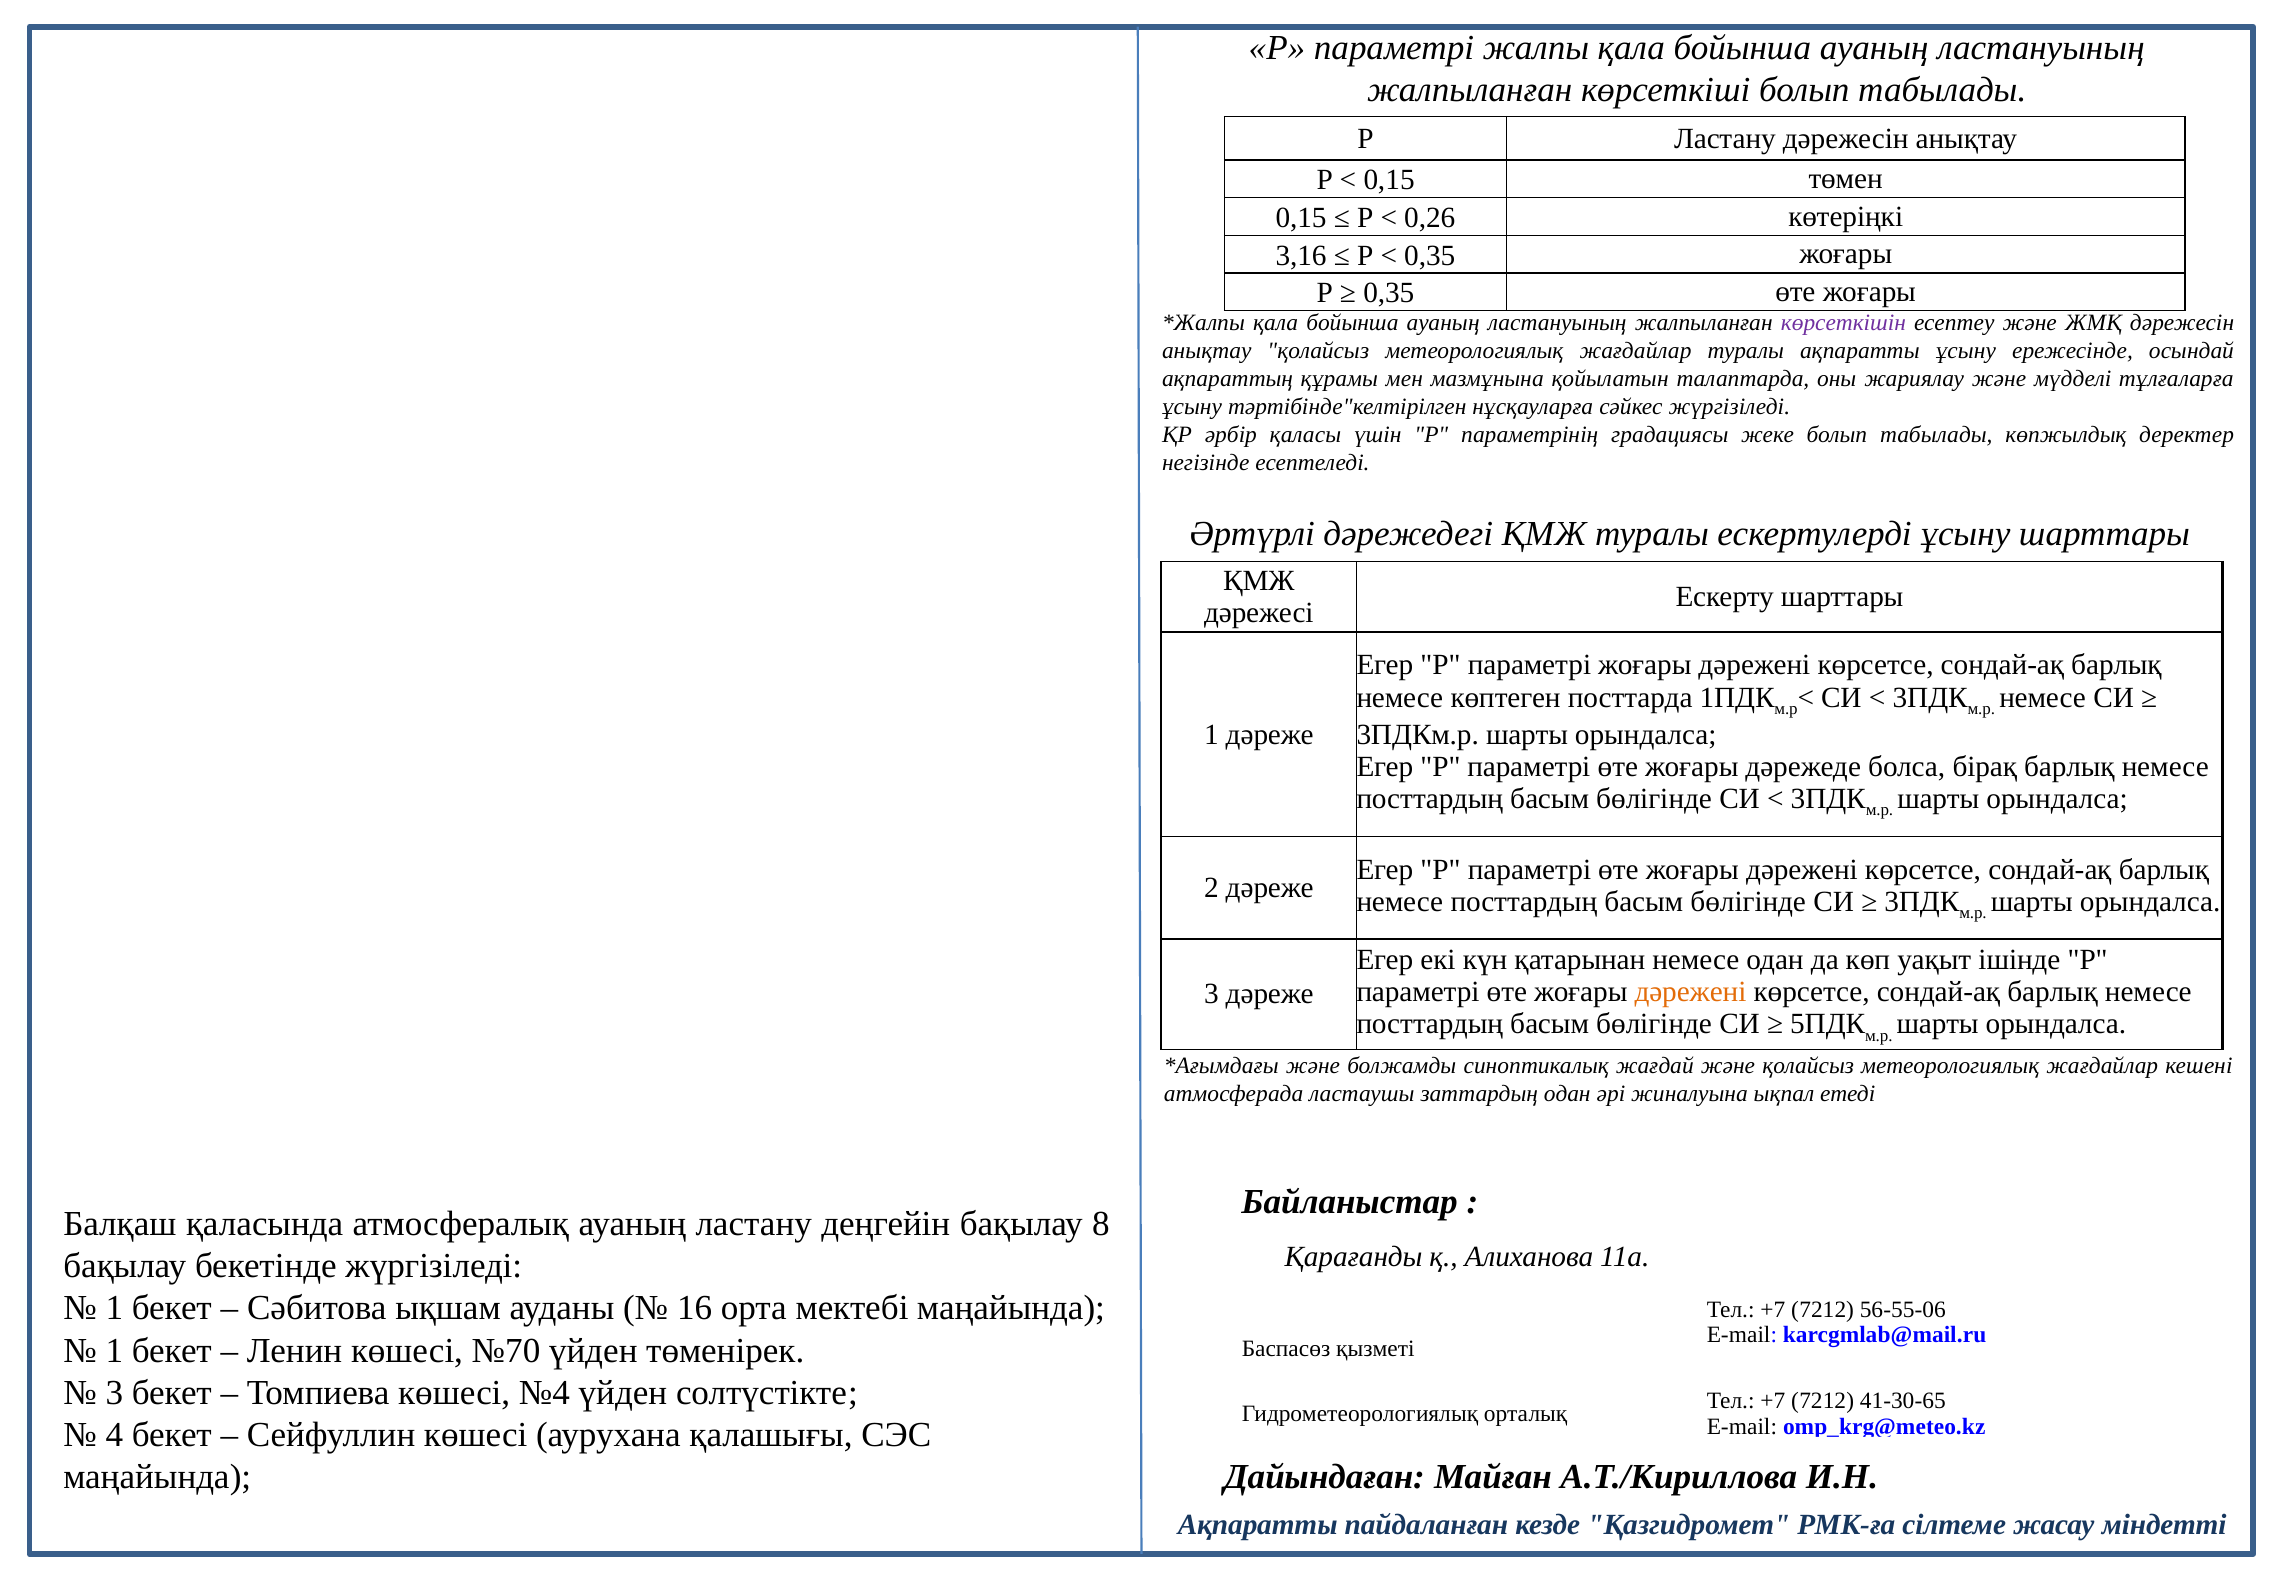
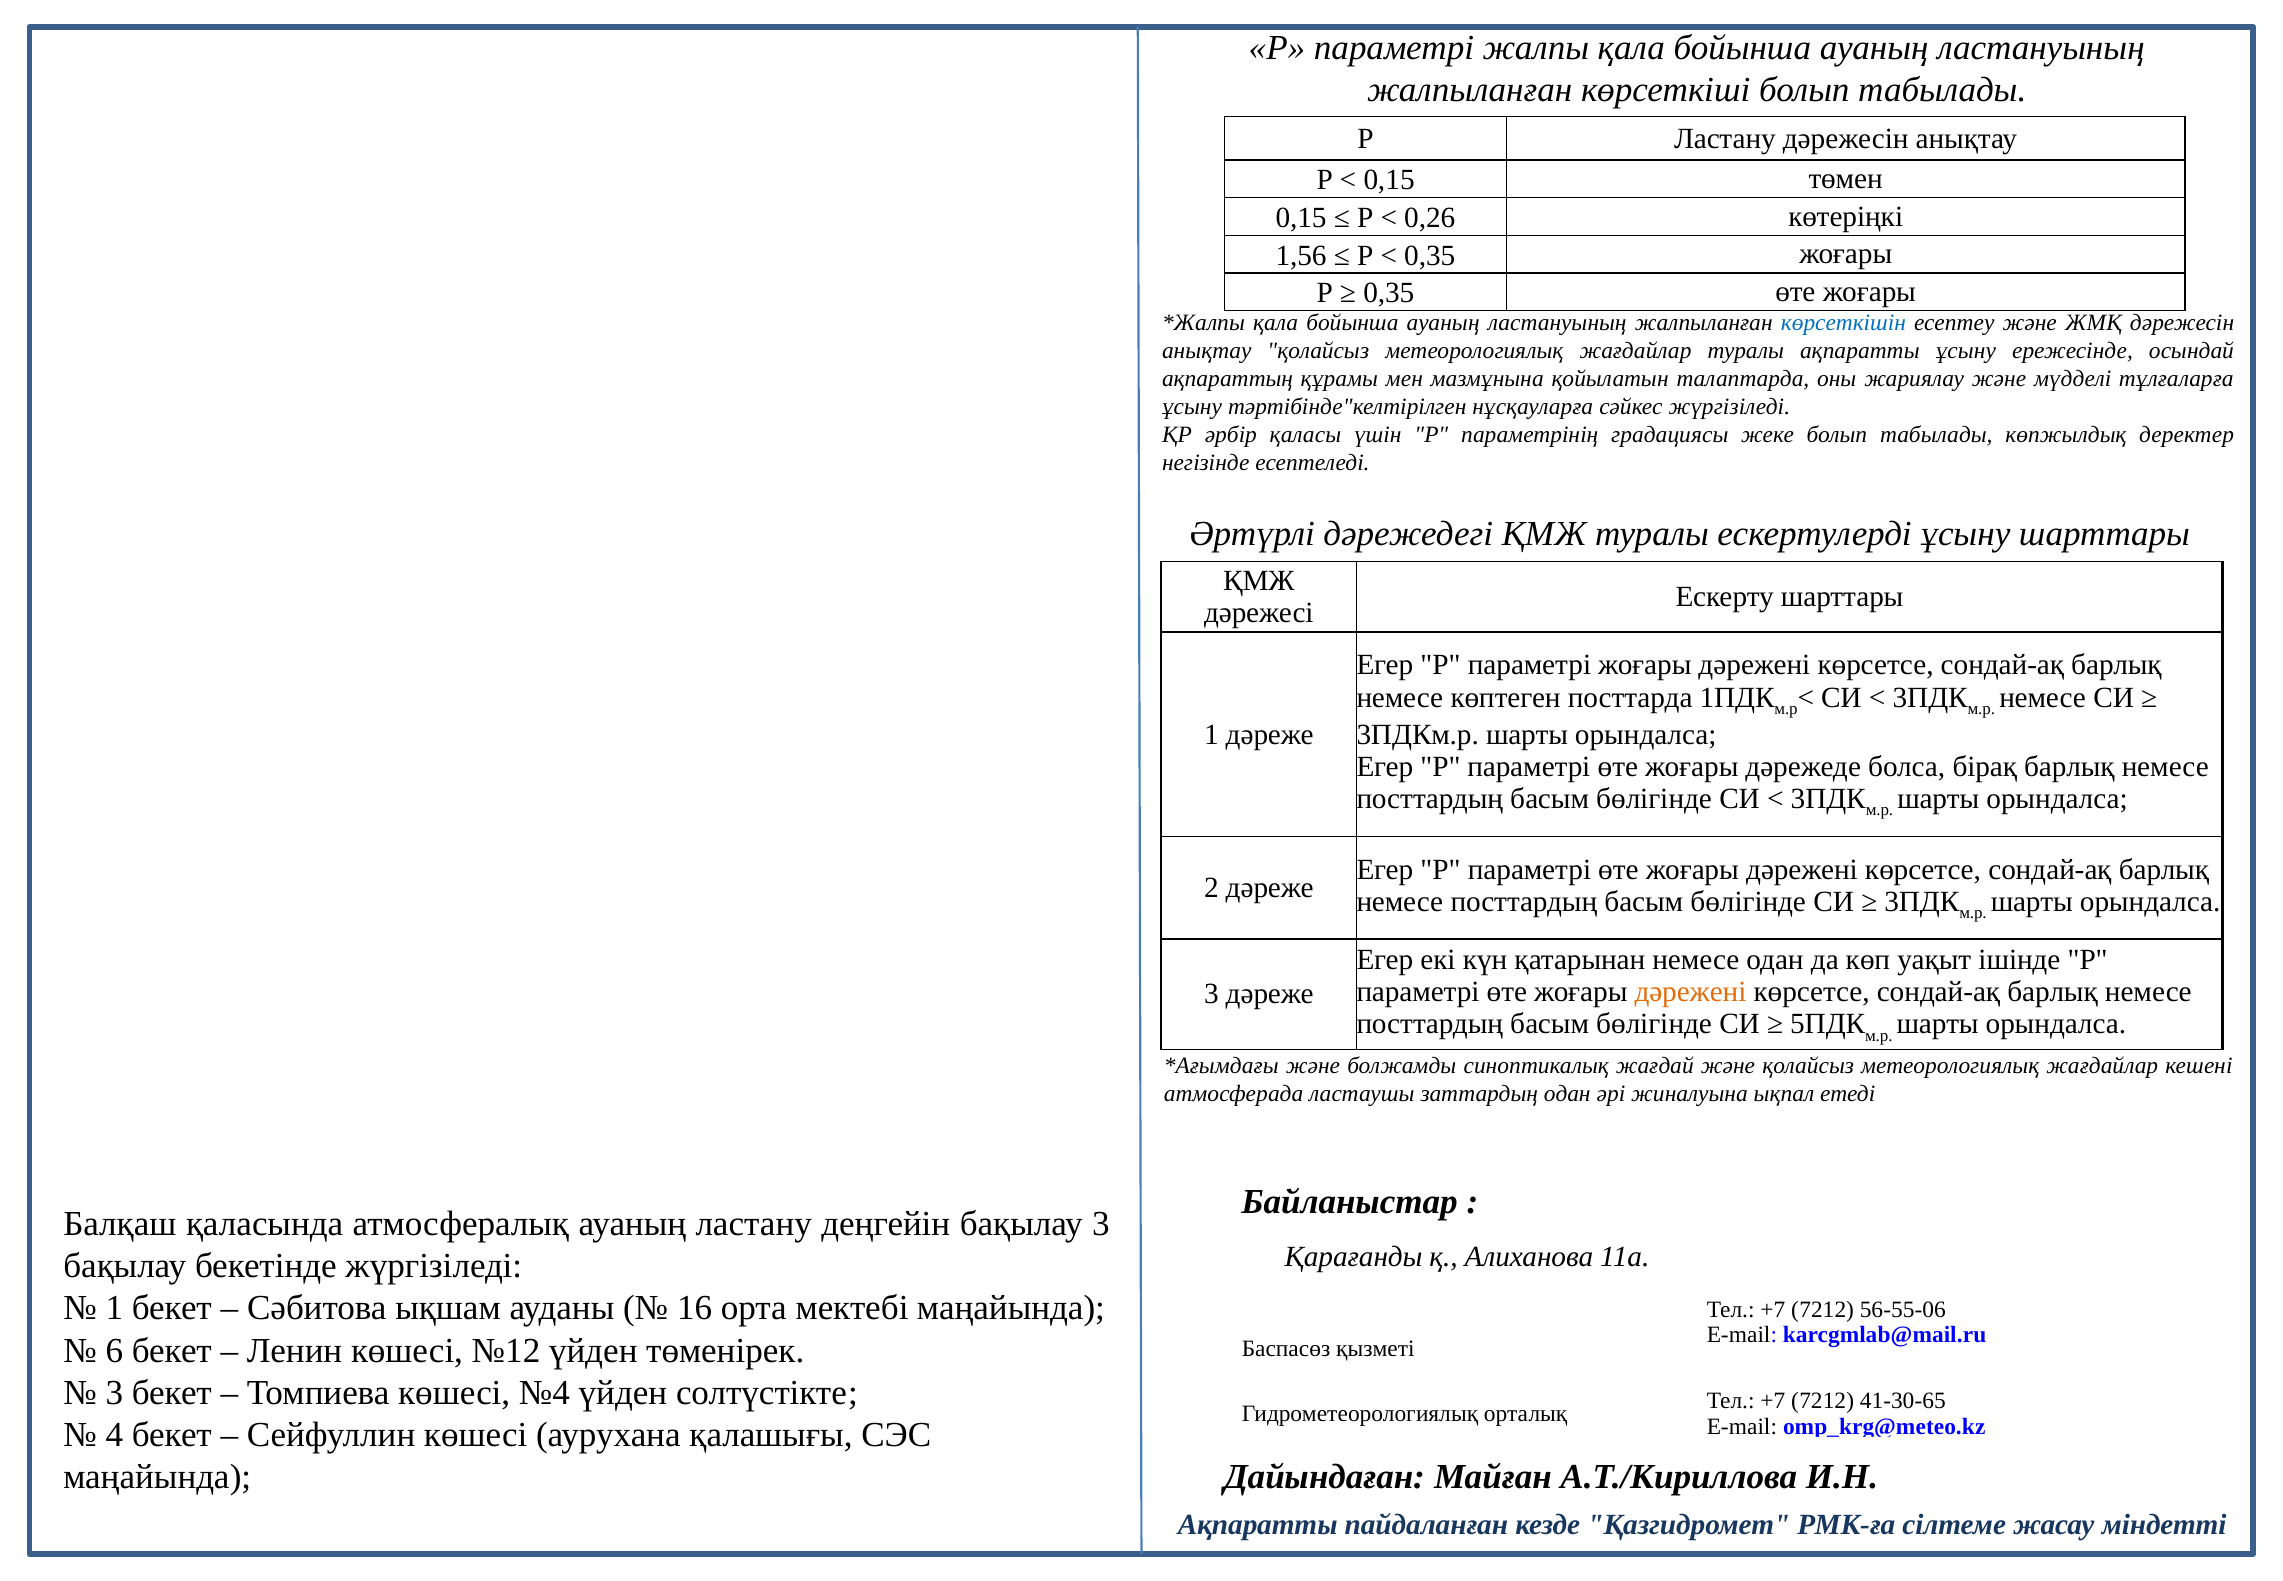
3,16: 3,16 -> 1,56 (1301, 255)
көрсеткішін colour: purple -> blue (1843, 323)
бақылау 8: 8 -> 3 (1101, 1224)
1: 1 -> 6 (114, 1350)
№70: №70 -> №12 (506, 1350)
